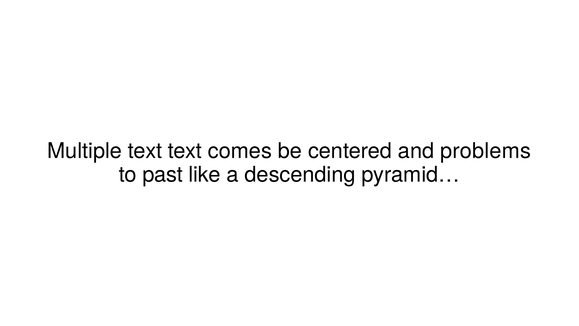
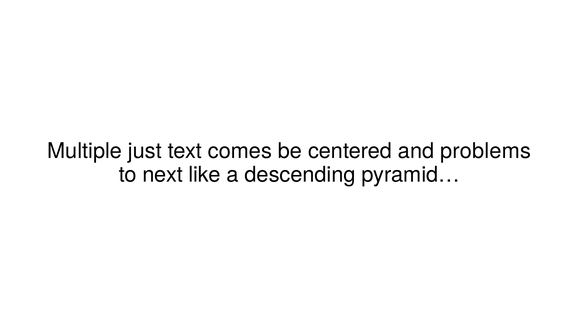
Multiple text: text -> just (145, 151)
past: past -> next (163, 174)
